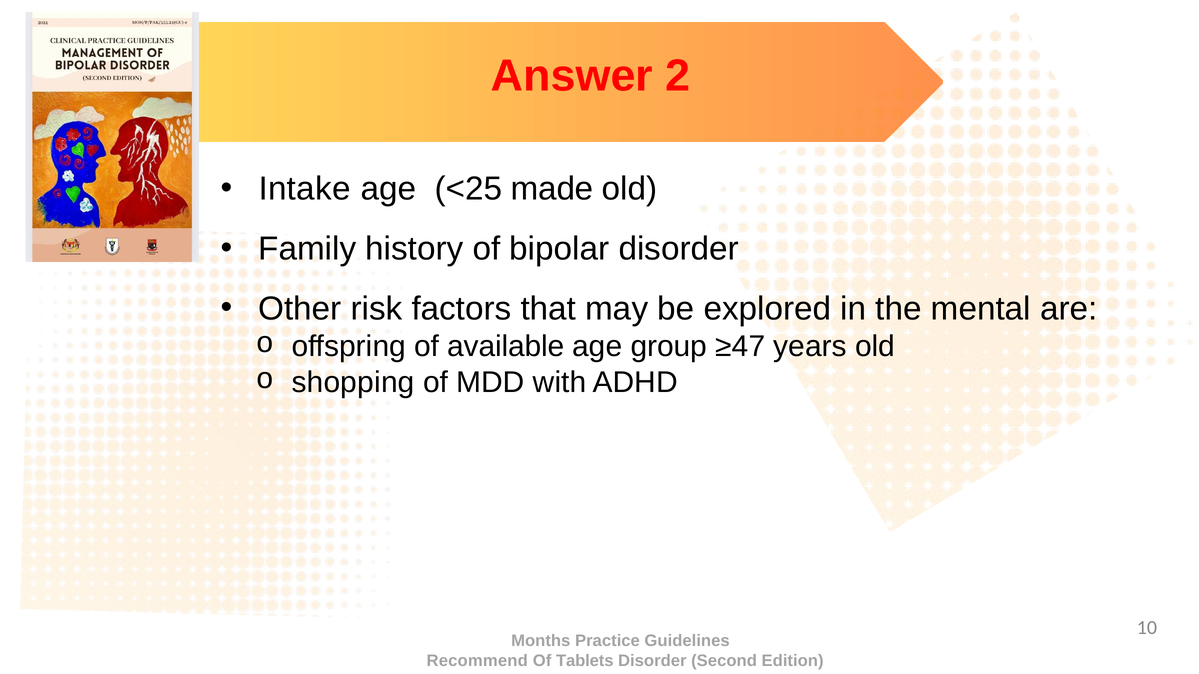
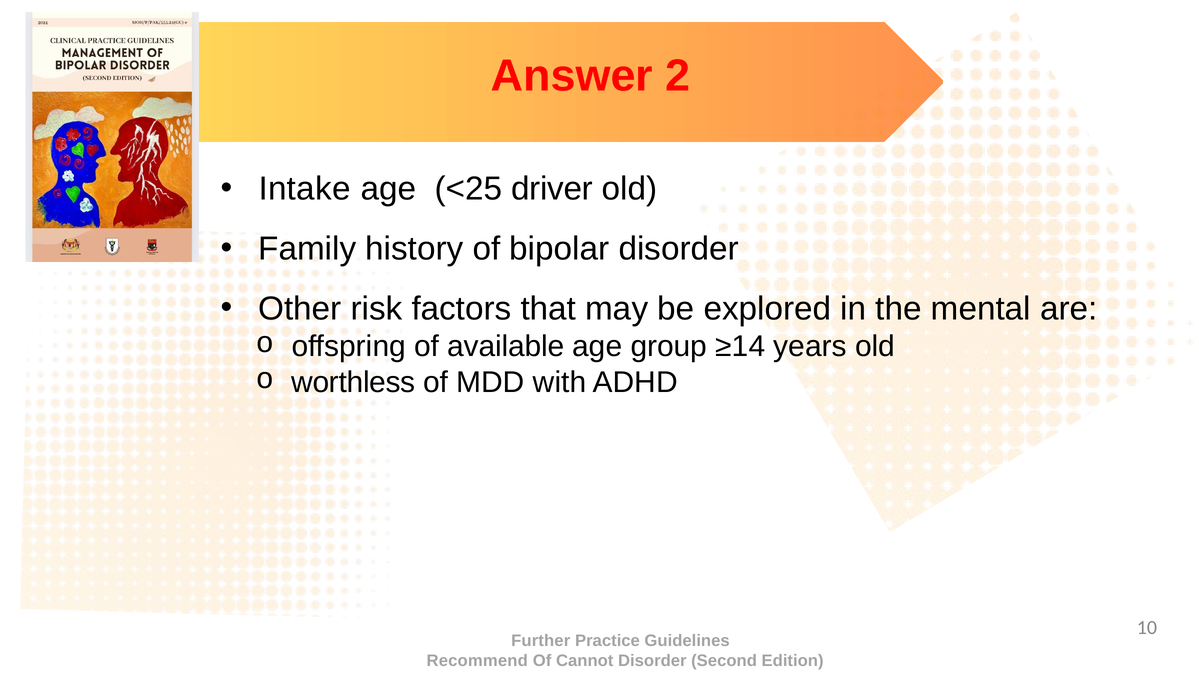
made: made -> driver (552, 189)
≥47: ≥47 -> ≥14 (740, 347)
shopping: shopping -> worthless (353, 383)
Months: Months -> Further (541, 641)
Tablets: Tablets -> Cannot (585, 661)
